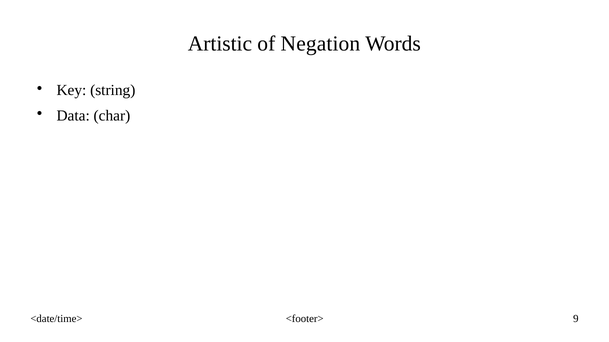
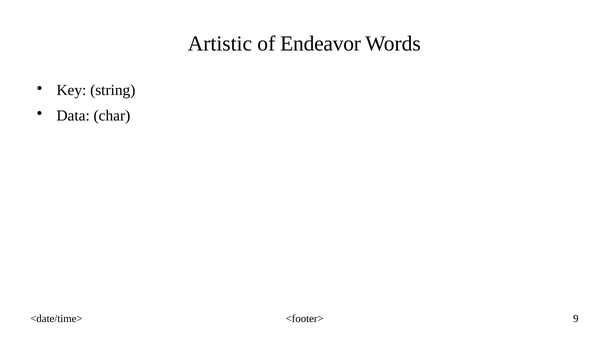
Negation: Negation -> Endeavor (321, 44)
